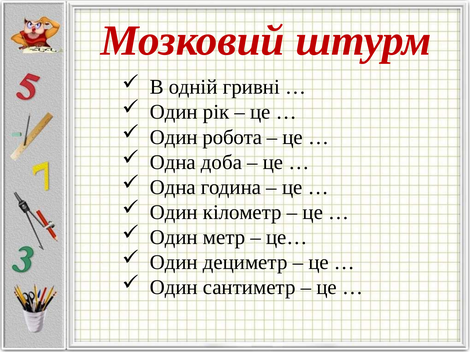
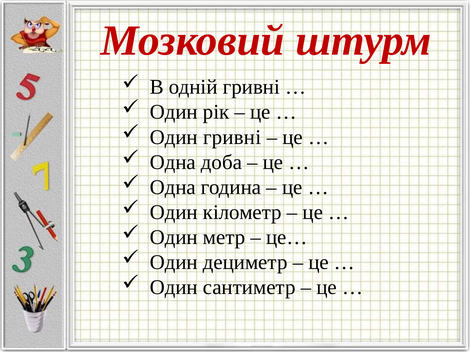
Один робота: робота -> гривні (232, 137)
